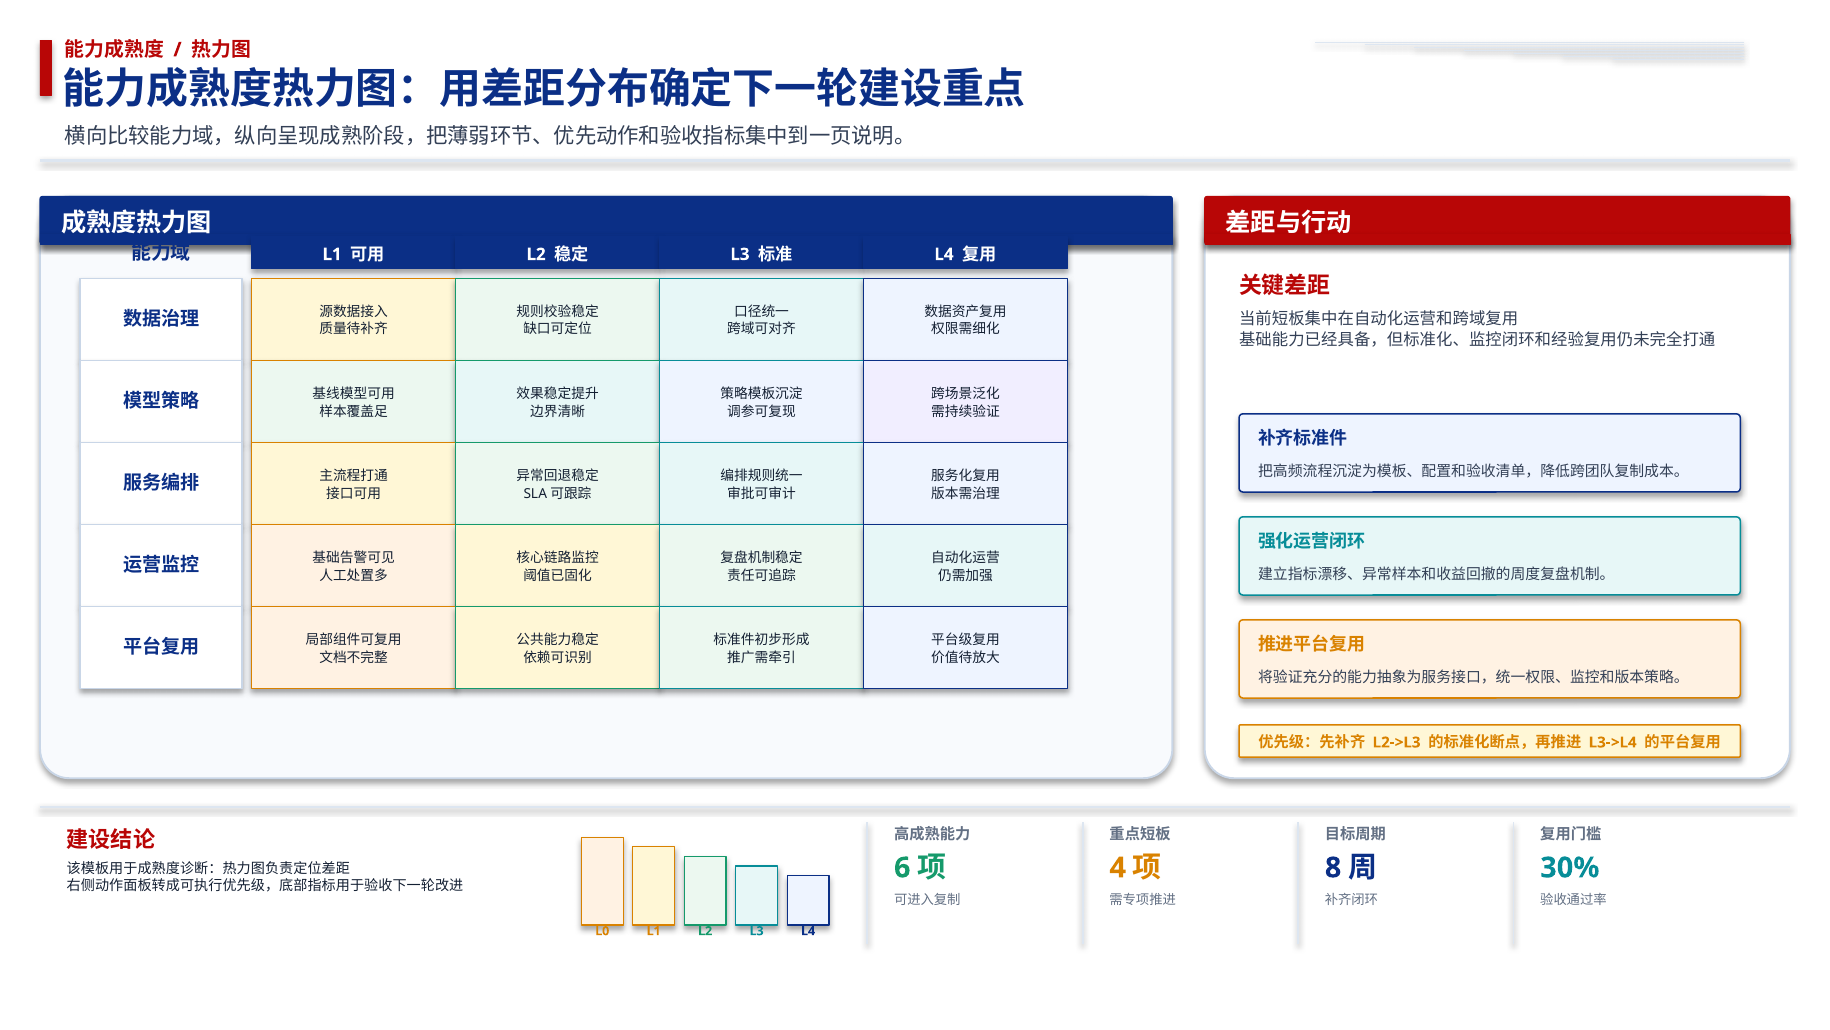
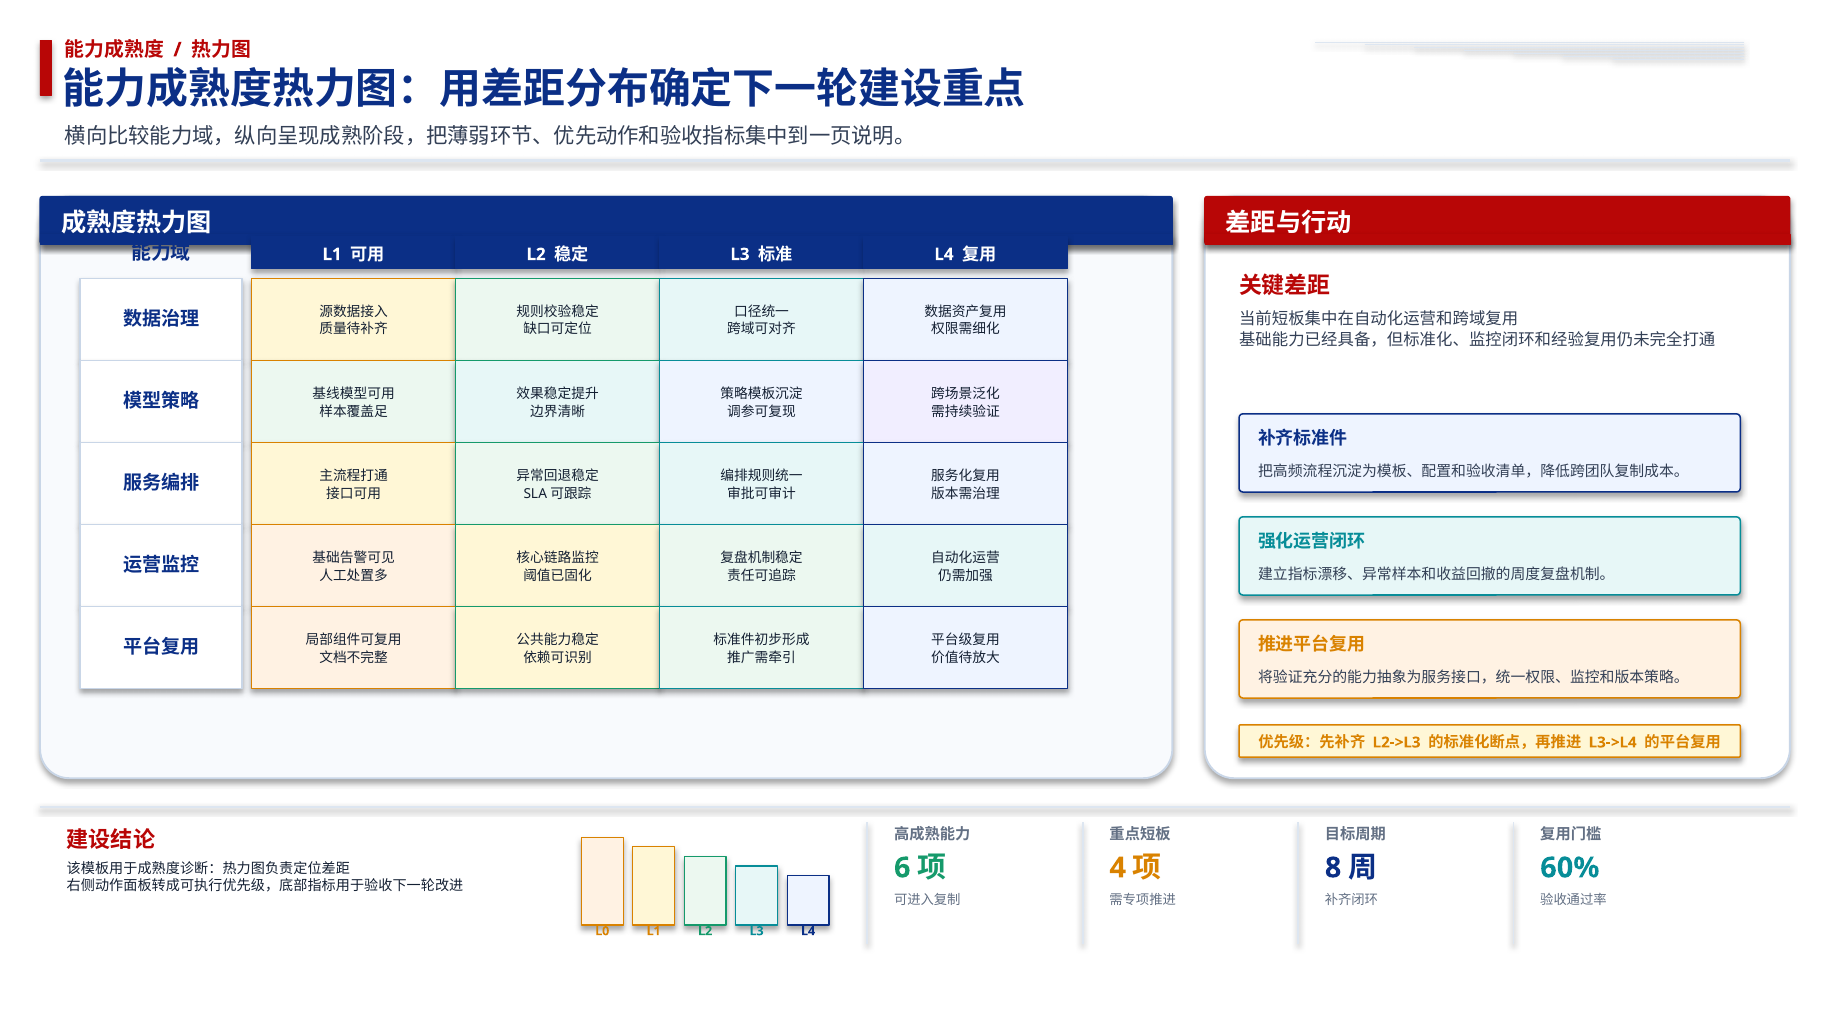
30%: 30% -> 60% (1570, 867)
